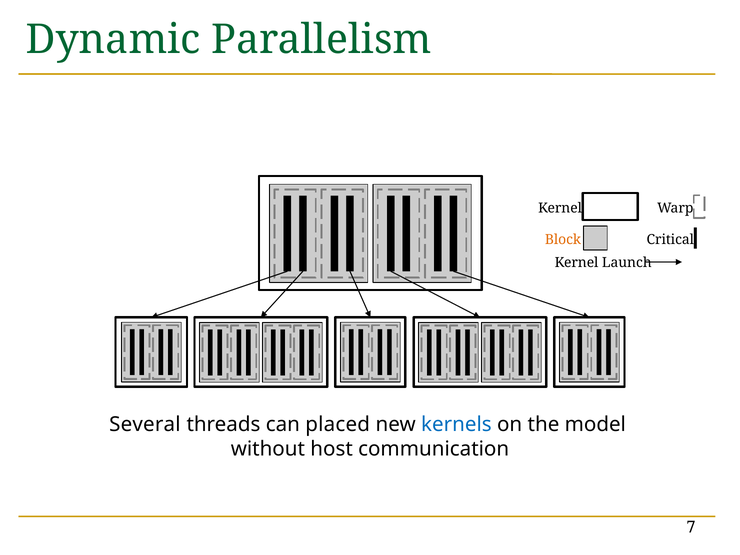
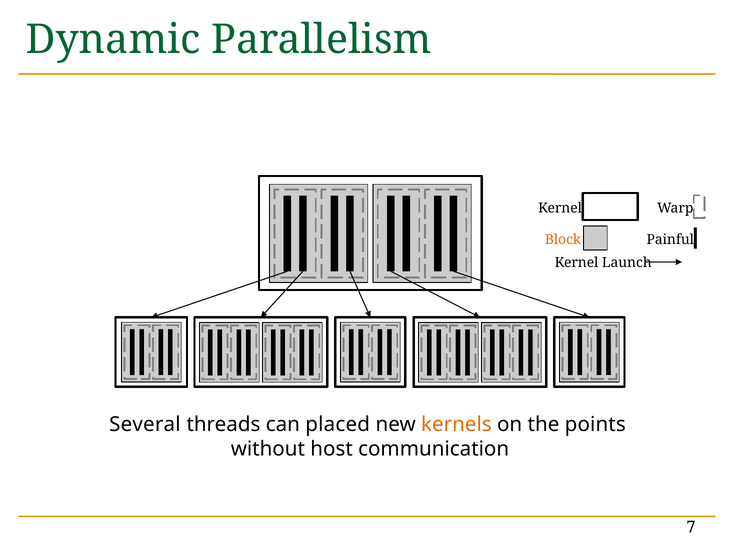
Critical: Critical -> Painful (670, 240)
kernels colour: blue -> orange (456, 424)
model: model -> points (595, 424)
